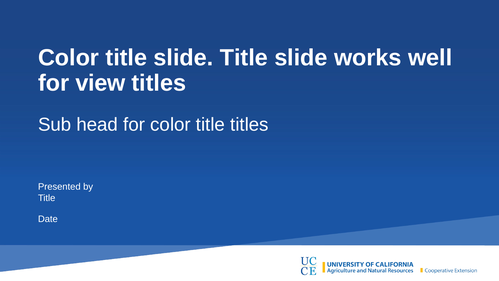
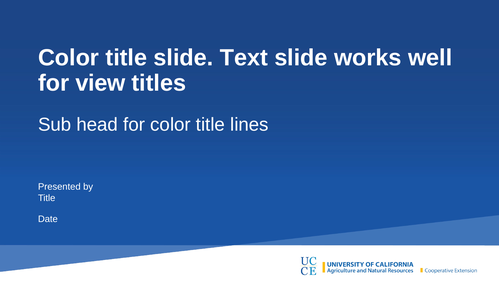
slide Title: Title -> Text (244, 58)
title titles: titles -> lines (249, 124)
